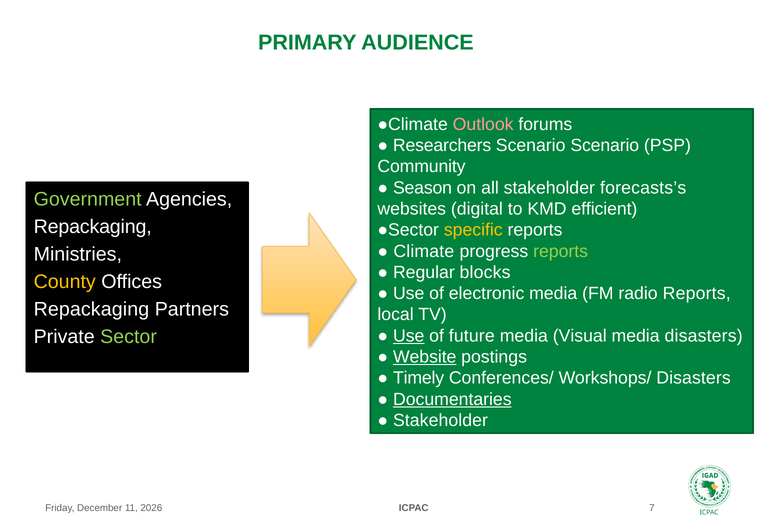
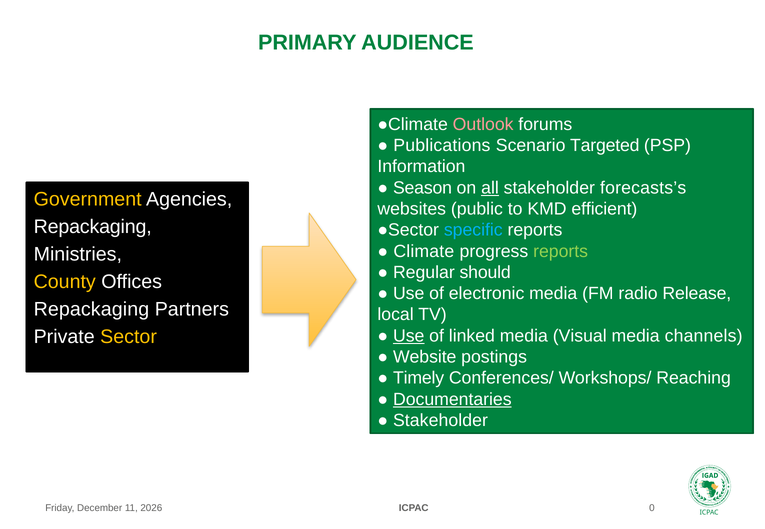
Researchers: Researchers -> Publications (442, 146)
Scenario Scenario: Scenario -> Targeted (605, 146)
Community: Community -> Information (421, 167)
all underline: none -> present (490, 188)
Government colour: light green -> yellow (88, 200)
digital: digital -> public (477, 209)
specific colour: yellow -> light blue (473, 230)
blocks: blocks -> should (485, 273)
radio Reports: Reports -> Release (697, 294)
Sector colour: light green -> yellow (129, 337)
future: future -> linked (472, 336)
media disasters: disasters -> channels (704, 336)
Website underline: present -> none (425, 357)
Workshops/ Disasters: Disasters -> Reaching (694, 379)
7: 7 -> 0 (652, 509)
